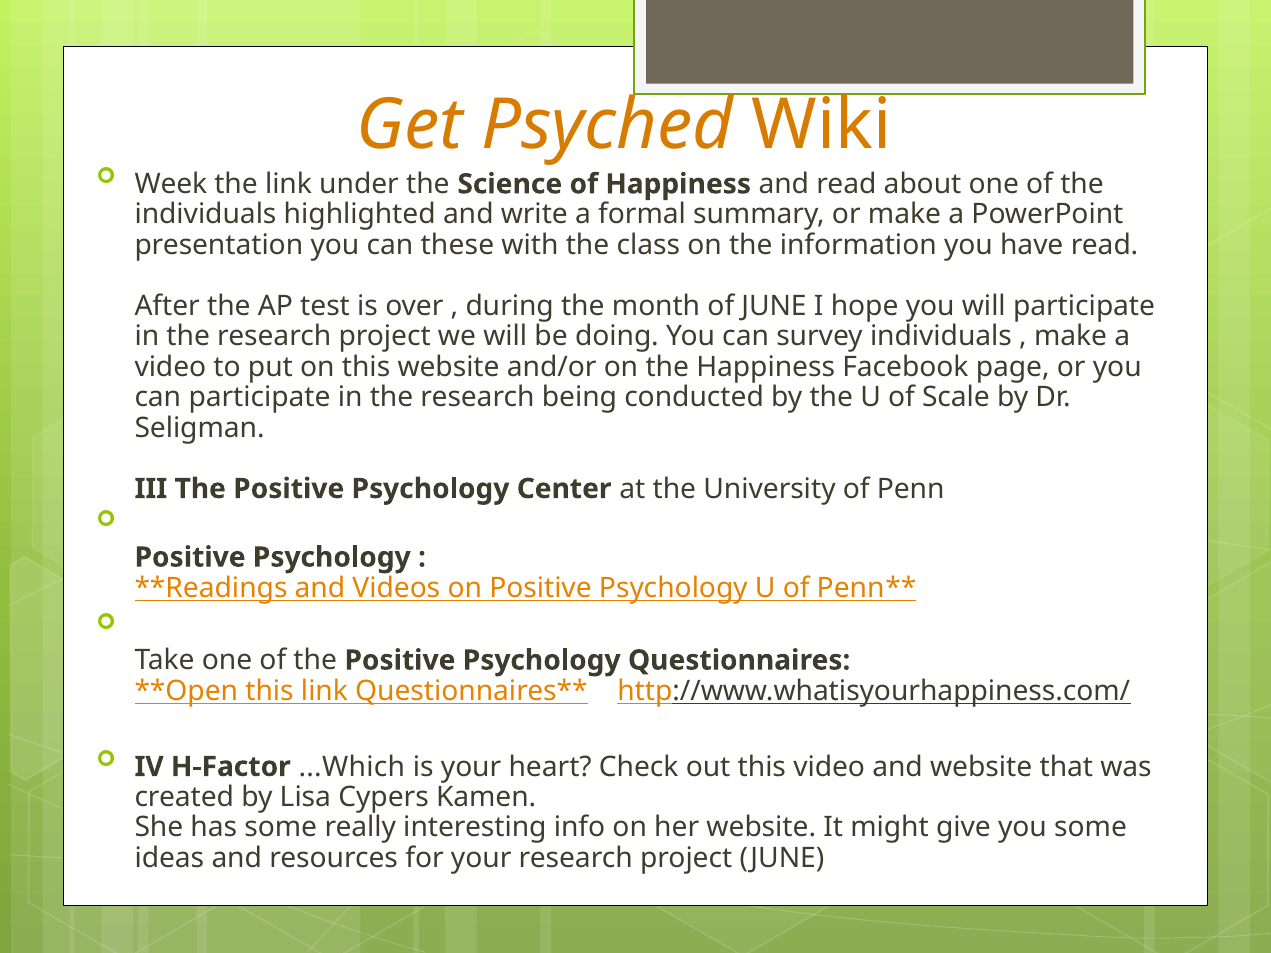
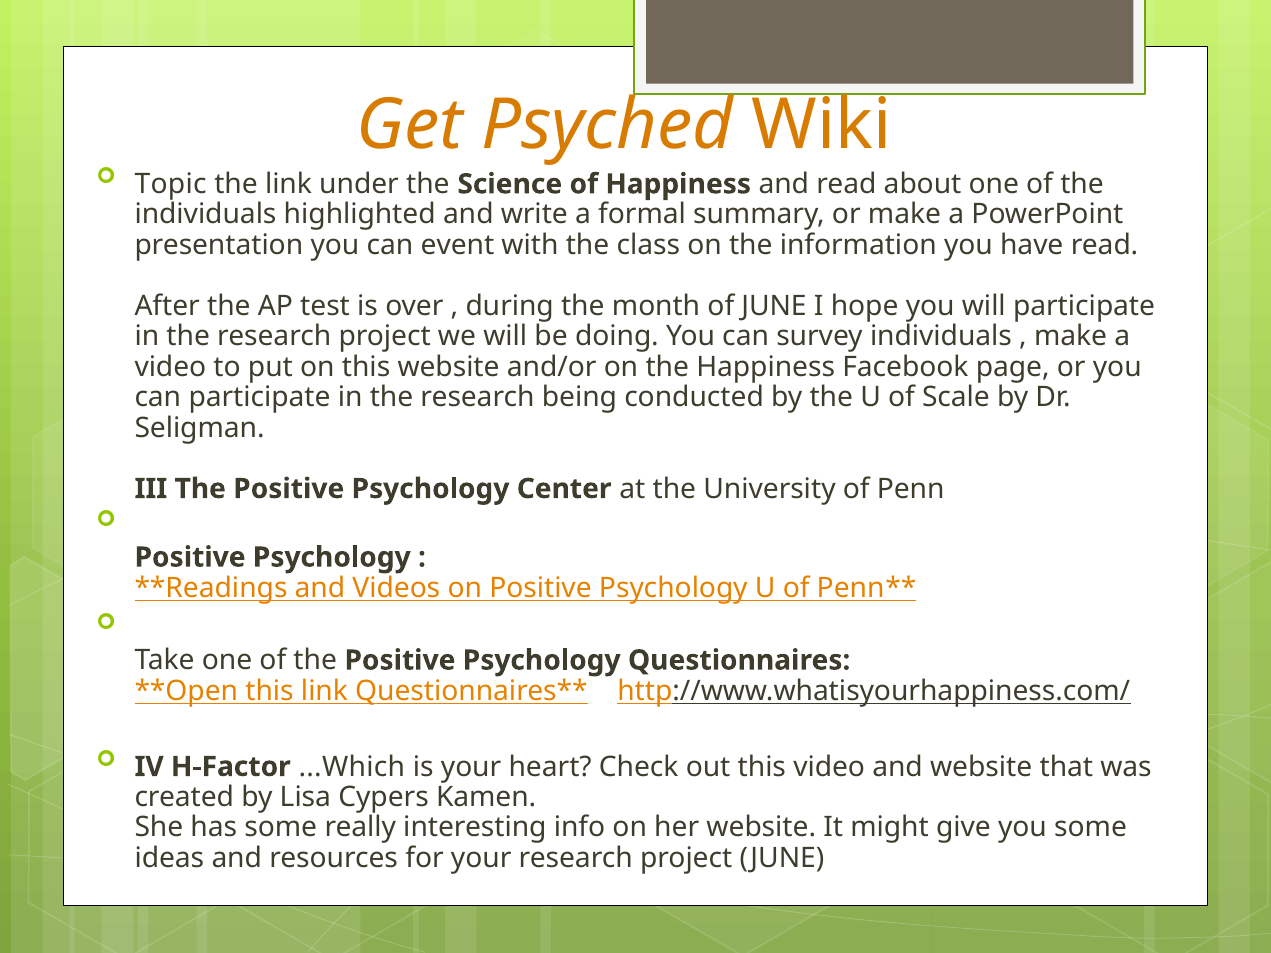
Week: Week -> Topic (171, 184)
these: these -> event (457, 245)
